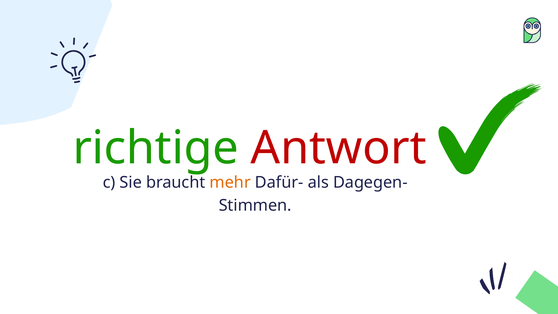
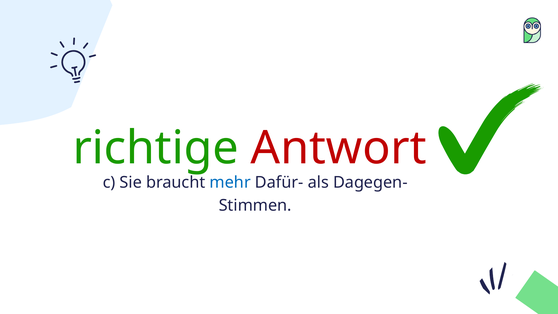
mehr colour: orange -> blue (230, 183)
